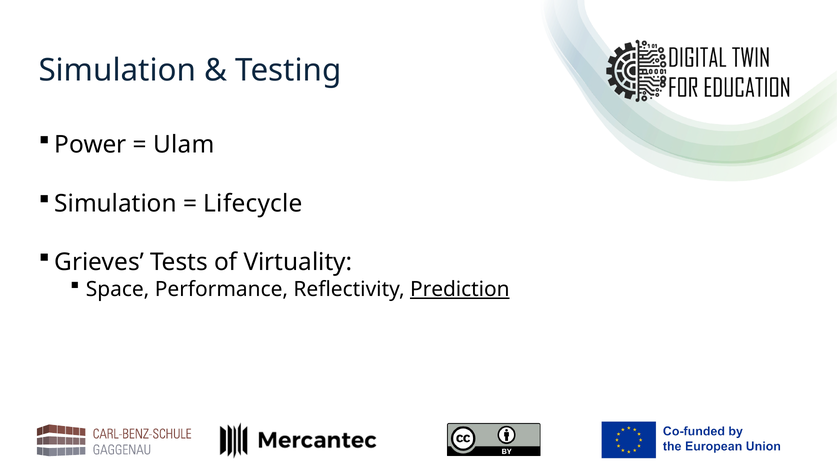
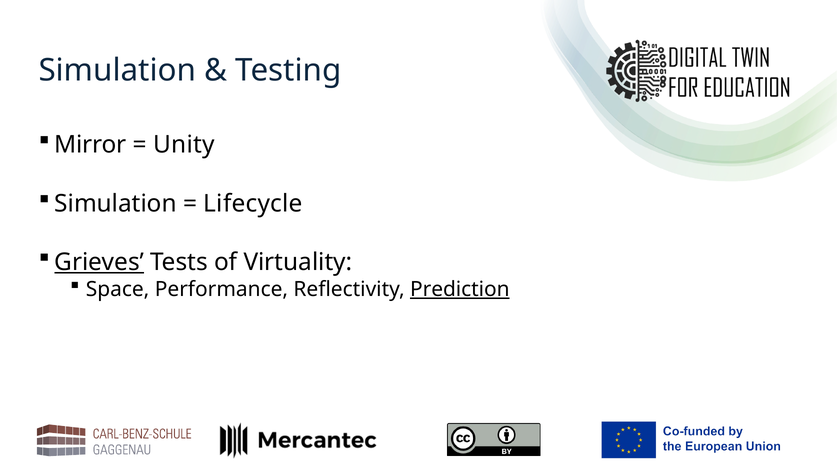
Power: Power -> Mirror (90, 145)
Ulam: Ulam -> Unity (184, 145)
Grieves underline: none -> present (99, 262)
